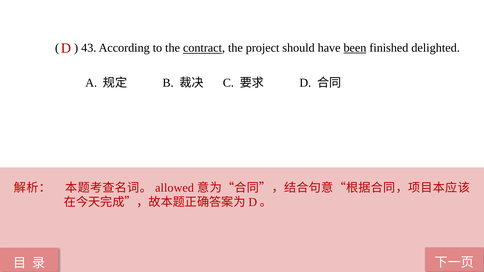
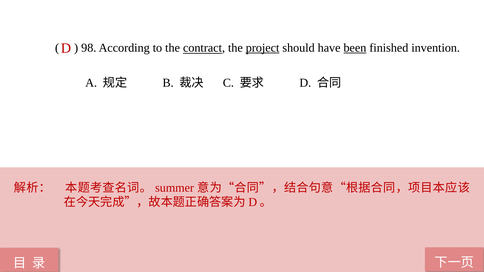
43: 43 -> 98 (89, 48)
project underline: none -> present (263, 48)
delighted: delighted -> invention (436, 48)
allowed: allowed -> summer (175, 188)
